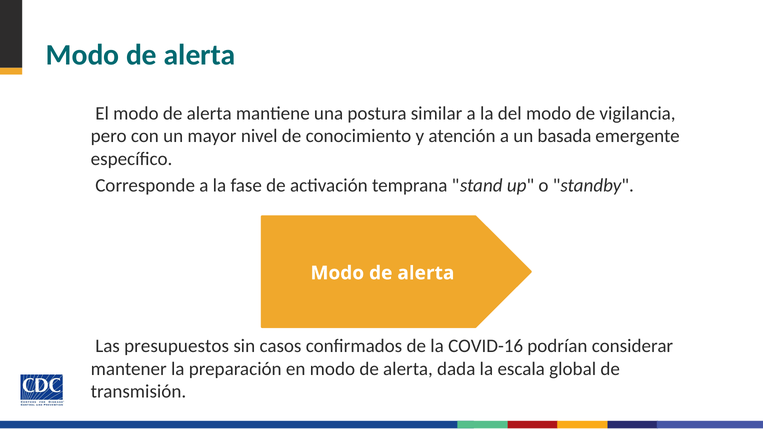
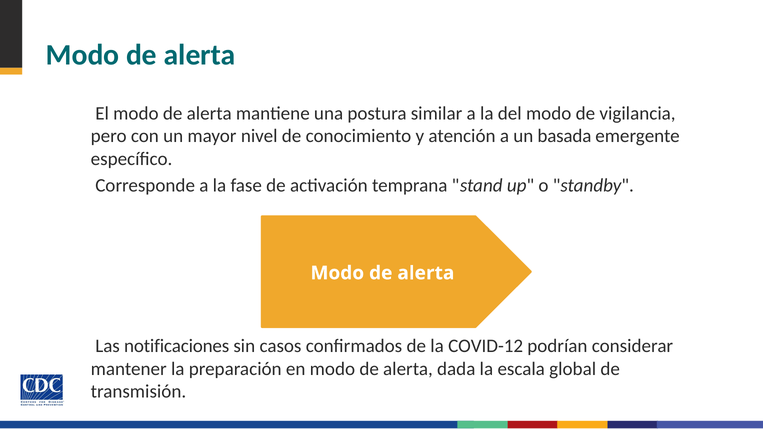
presupuestos: presupuestos -> notificaciones (177, 346)
COVID-16: COVID-16 -> COVID-12 (486, 346)
